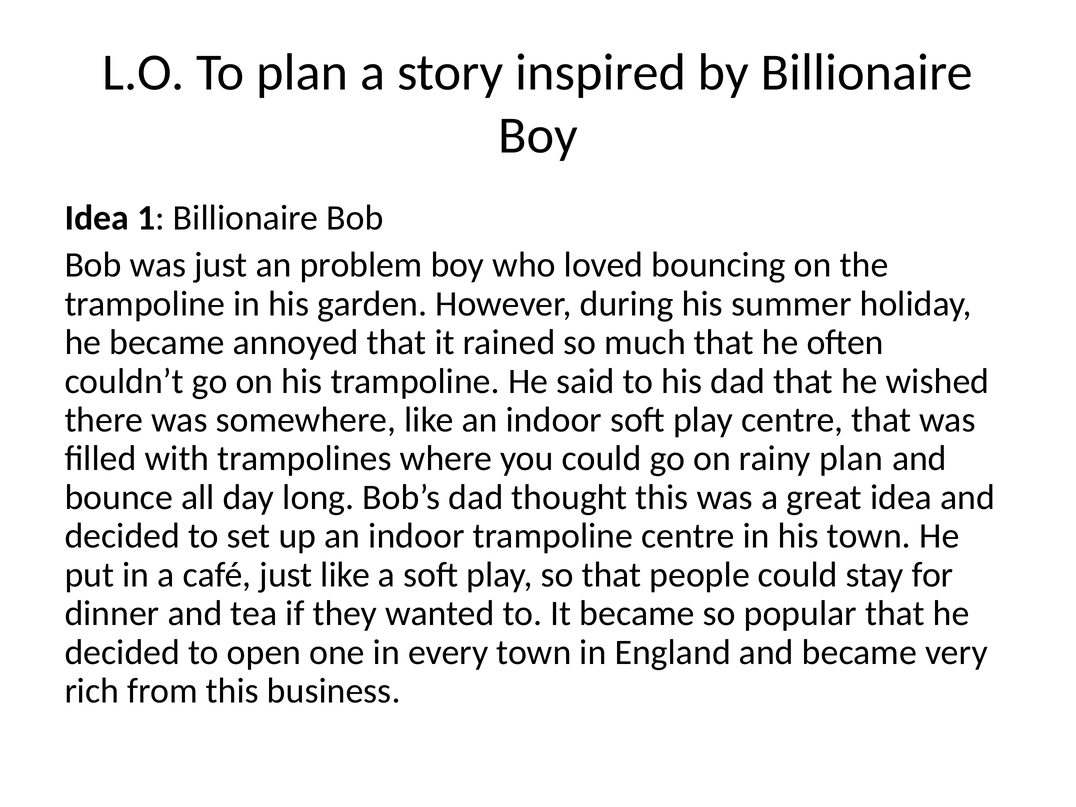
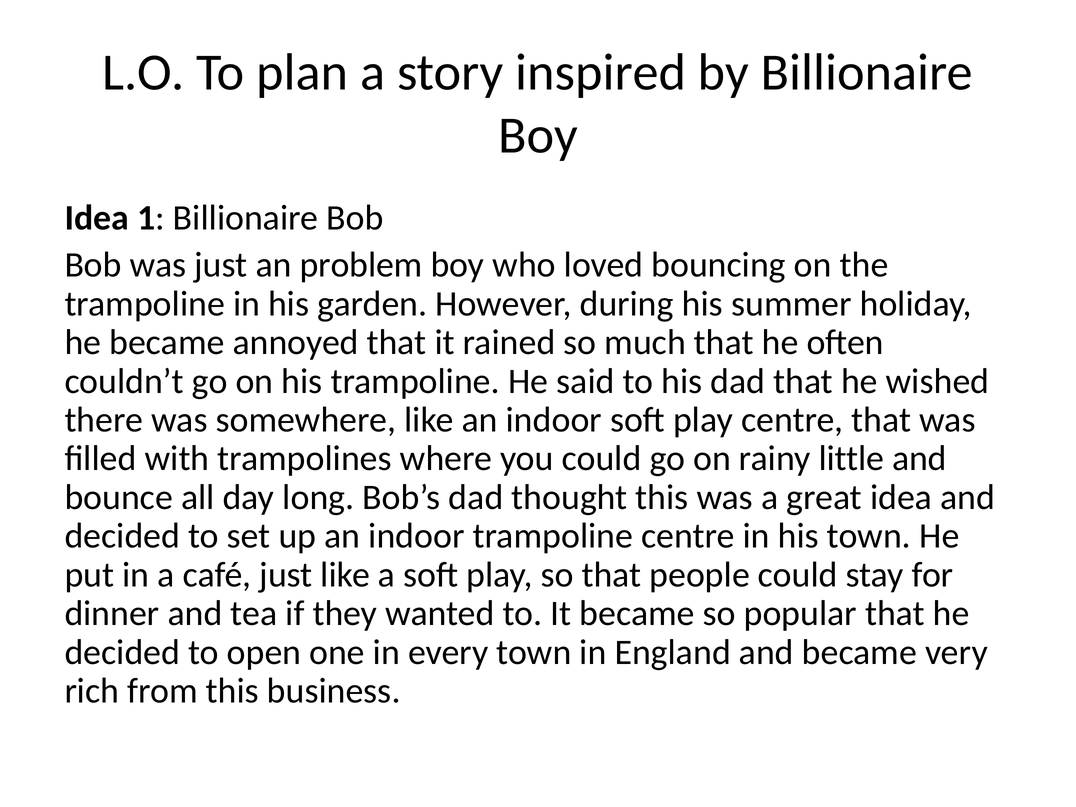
rainy plan: plan -> little (851, 459)
